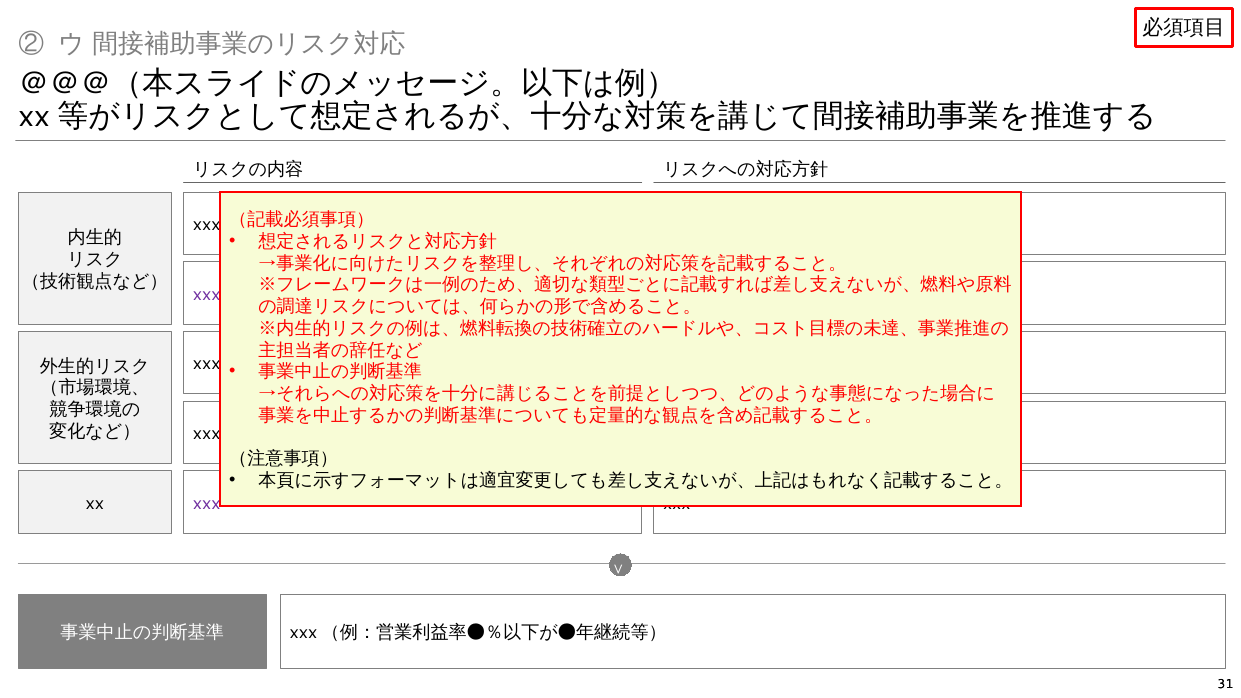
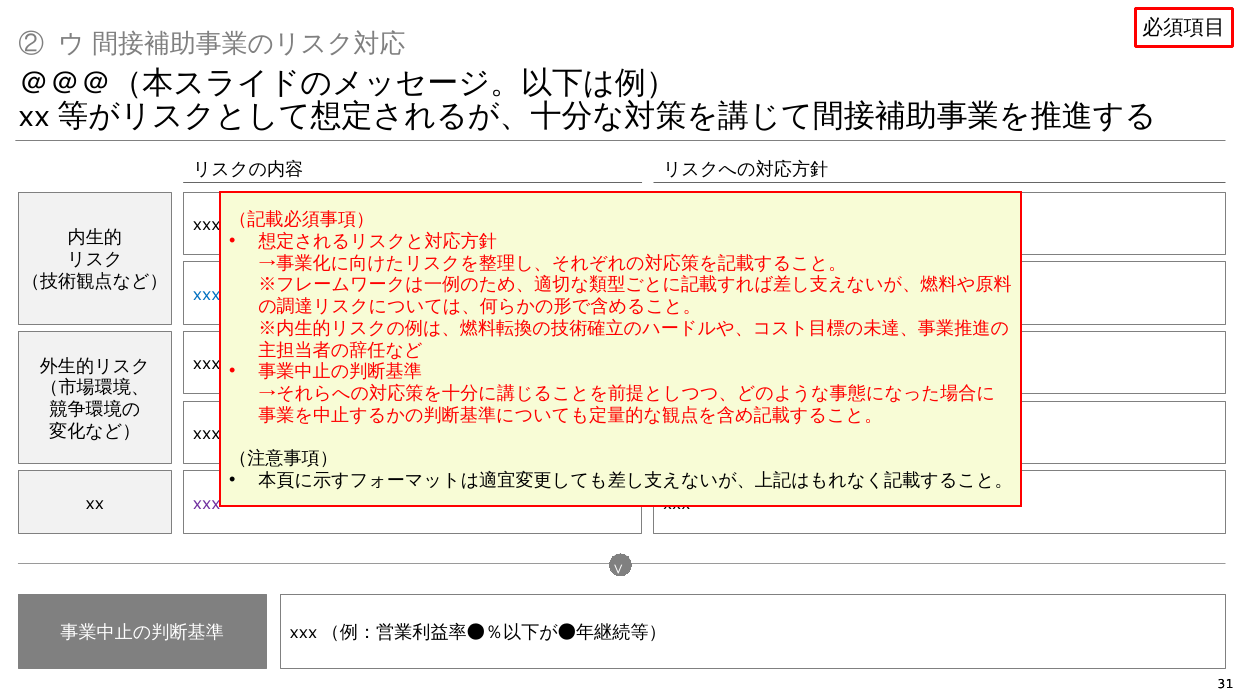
xxx colour: purple -> blue (207, 294)
